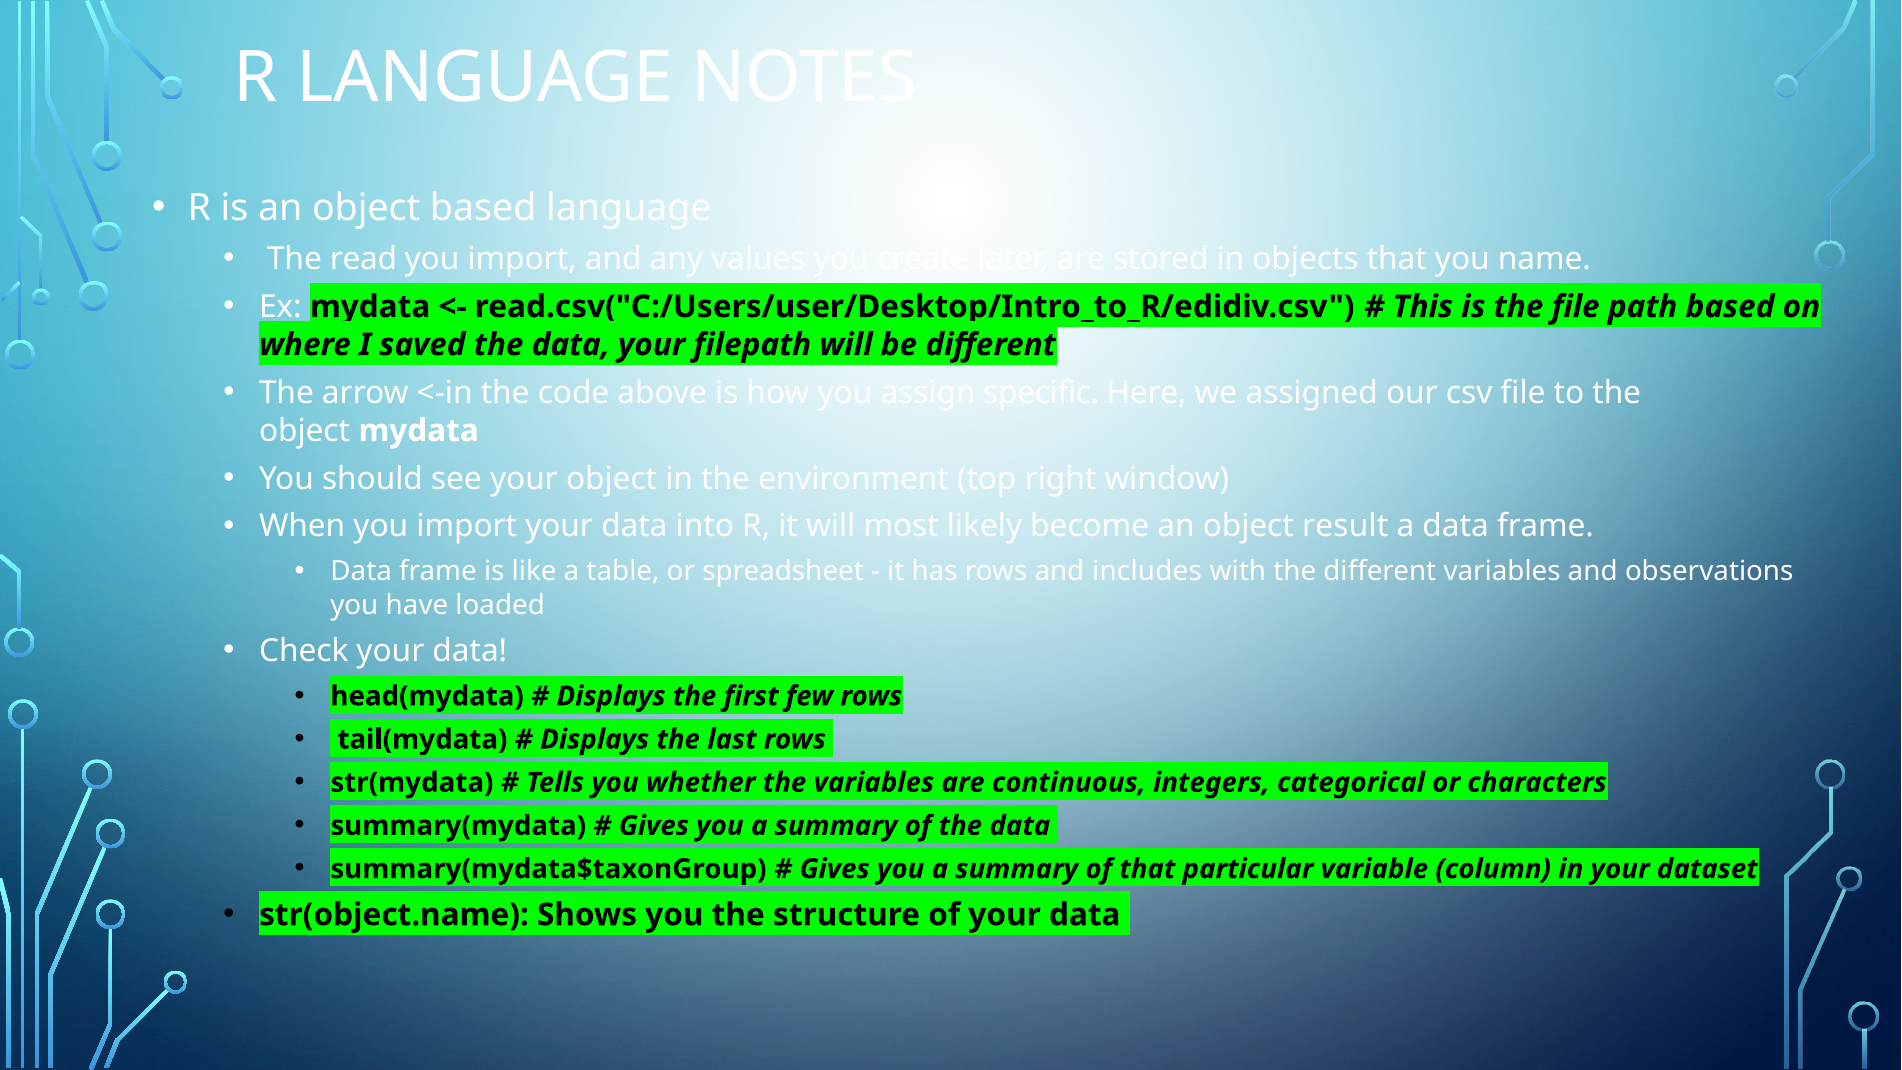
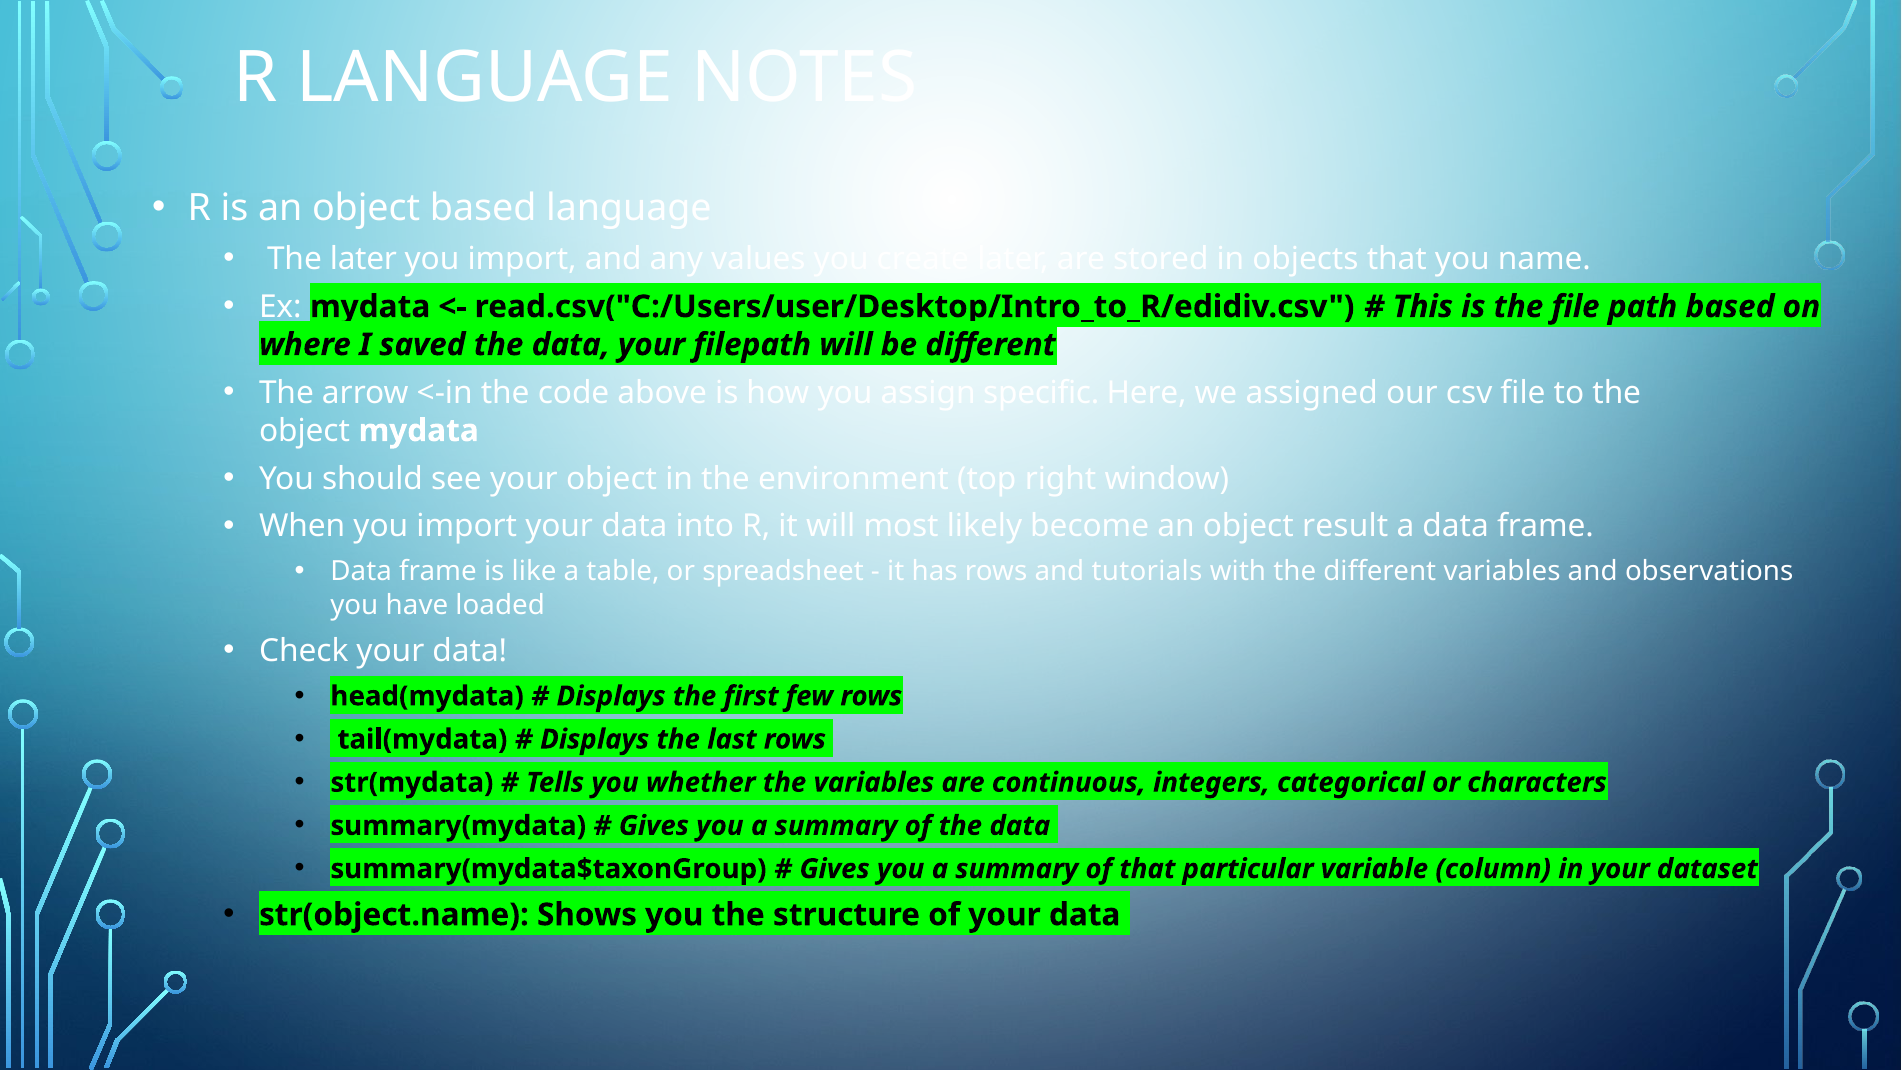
The read: read -> later (363, 259)
includes: includes -> tutorials (1147, 572)
